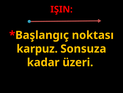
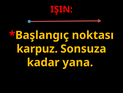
üzeri: üzeri -> yana (78, 62)
